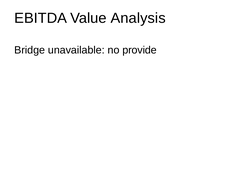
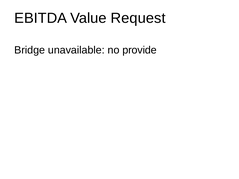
Analysis: Analysis -> Request (138, 18)
